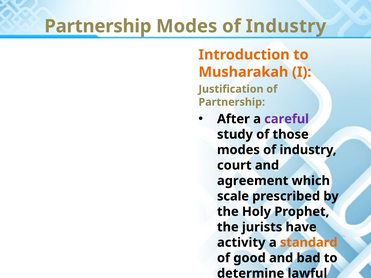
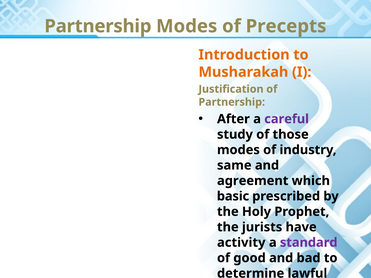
Industry: Industry -> Precepts (286, 26)
court: court -> same (234, 165)
scale: scale -> basic (233, 196)
standard colour: orange -> purple (309, 243)
